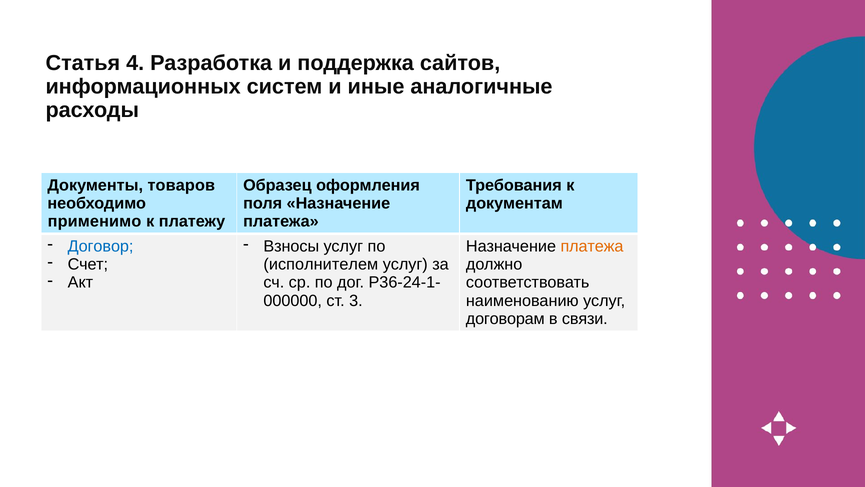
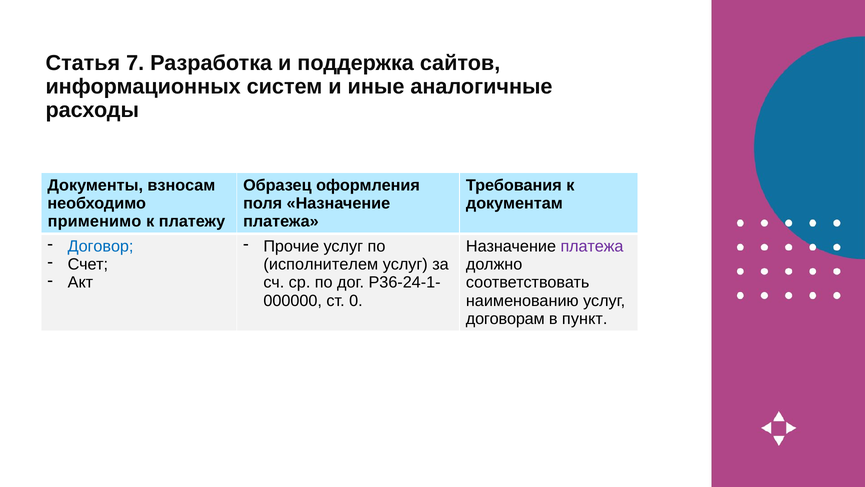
4: 4 -> 7 (135, 63)
товаров: товаров -> взносам (181, 185)
Взносы: Взносы -> Прочие (291, 246)
платежа colour: orange -> purple (592, 246)
3: 3 -> 0 (356, 301)
связи: связи -> пункт (585, 319)
